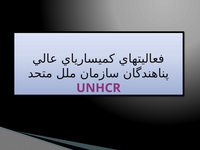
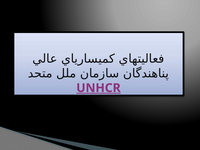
UNHCR underline: none -> present (98, 88)
